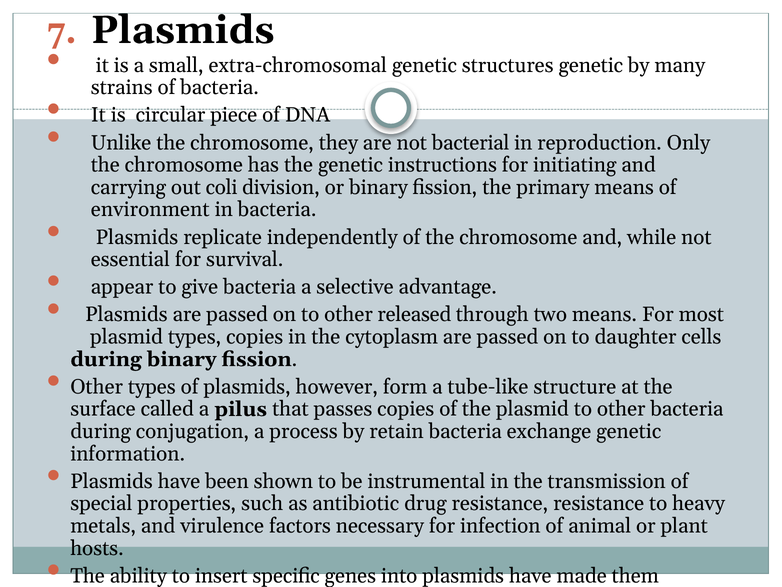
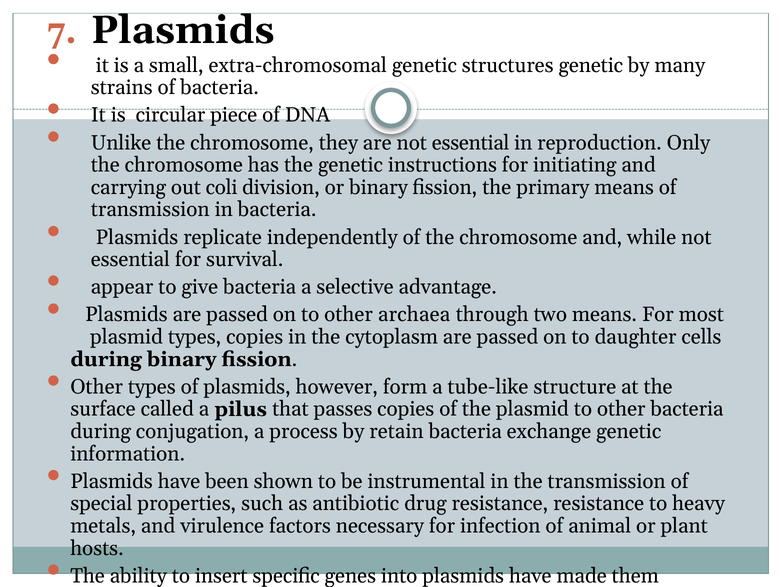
are not bacterial: bacterial -> essential (471, 143)
environment: environment -> transmission (150, 209)
released: released -> archaea (414, 314)
